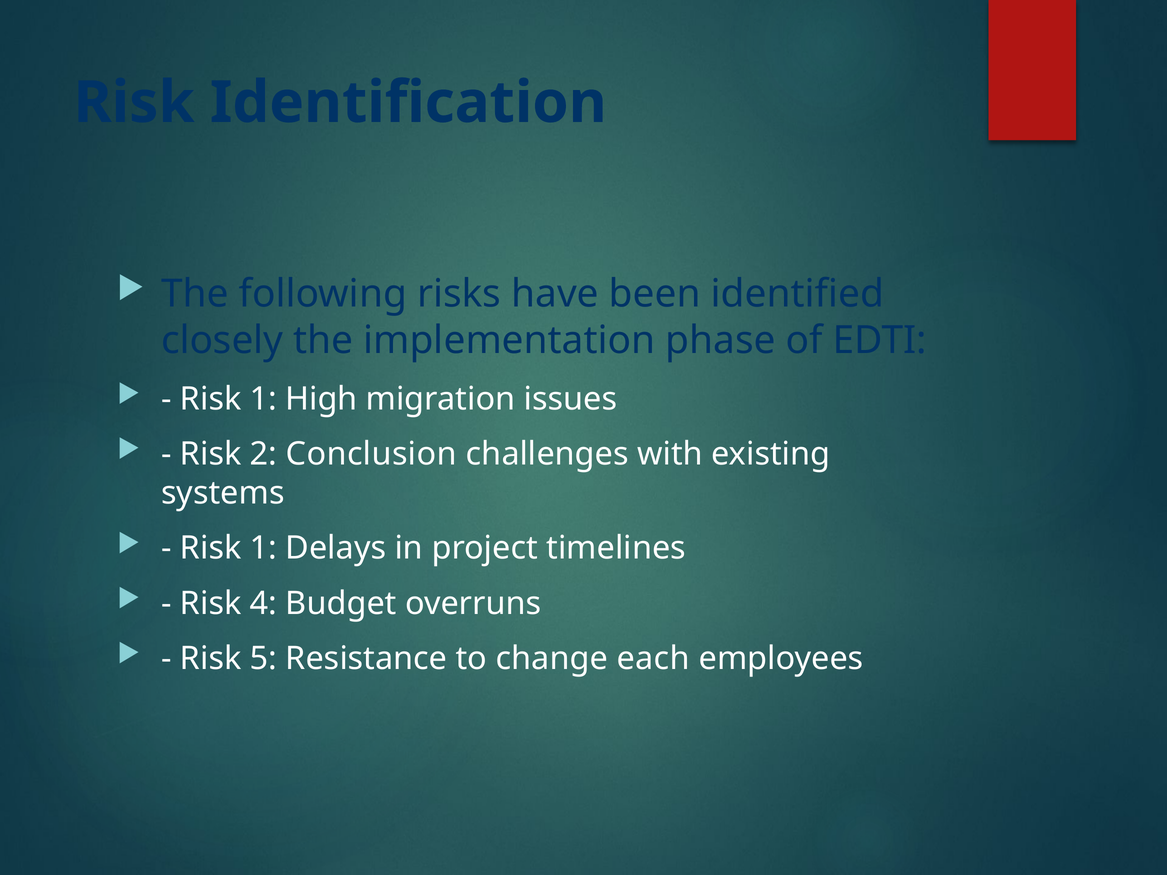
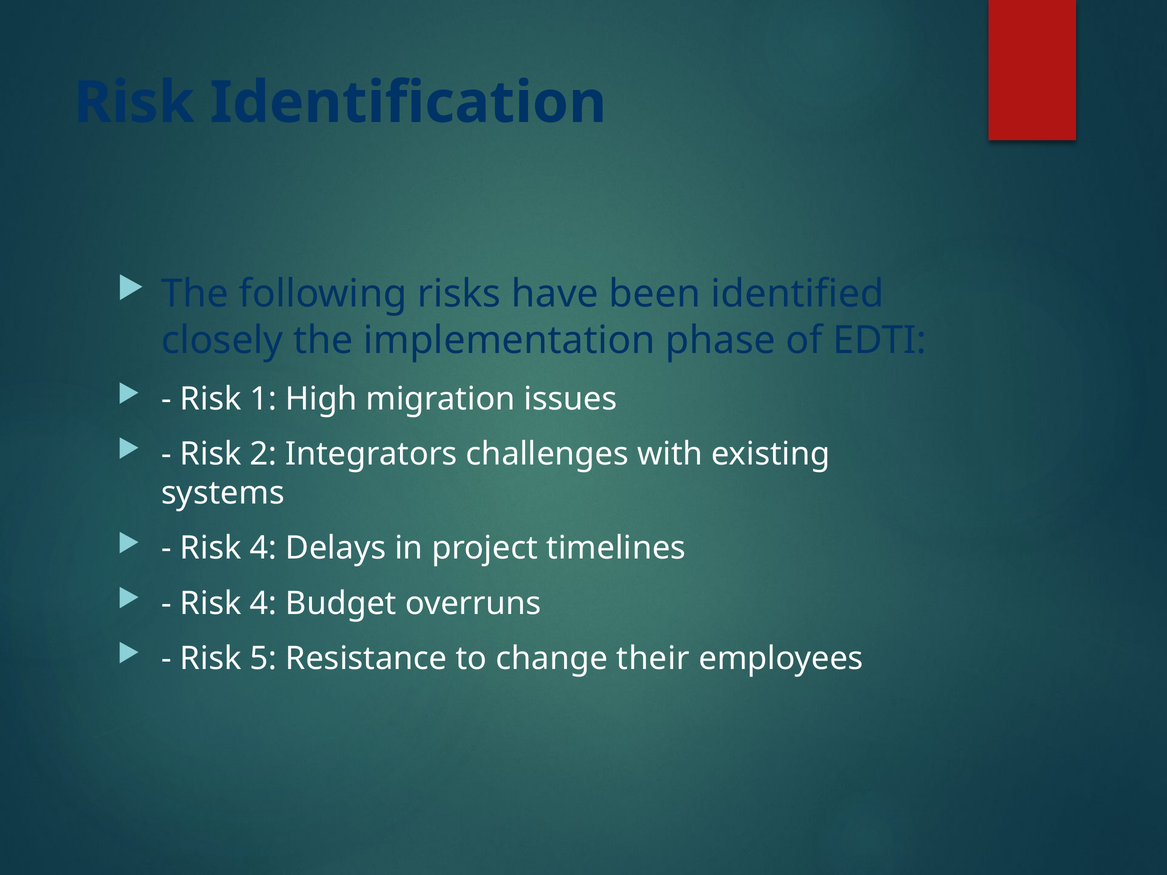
Conclusion: Conclusion -> Integrators (371, 454)
1: 1 -> 4 (263, 548)
each: each -> their (653, 659)
